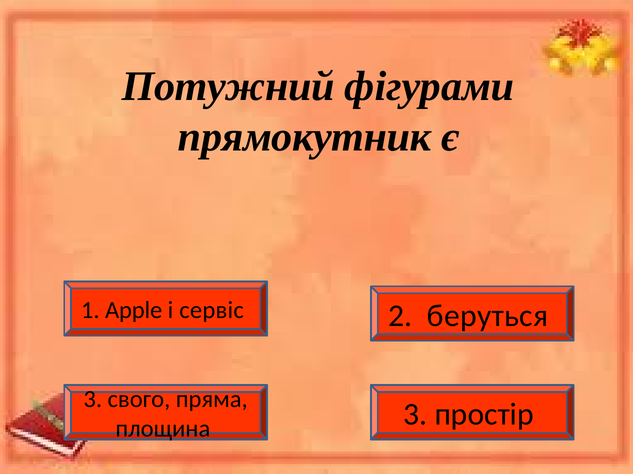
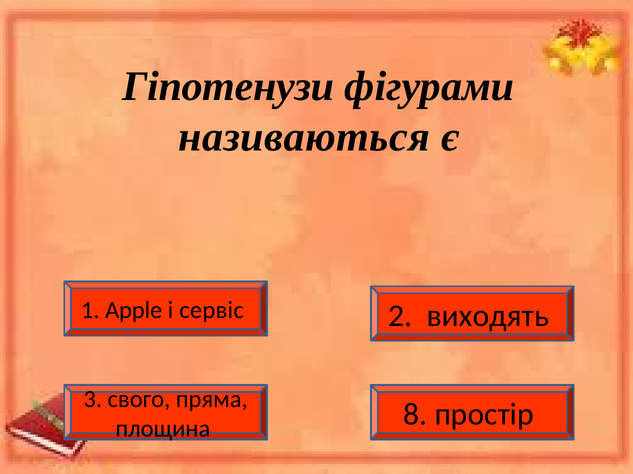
Потужний: Потужний -> Гіпотенузи (228, 86)
прямокутник: прямокутник -> називаються (304, 137)
беруться: беруться -> виходять (488, 316)
площина 3: 3 -> 8 (415, 415)
